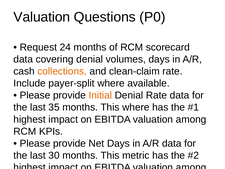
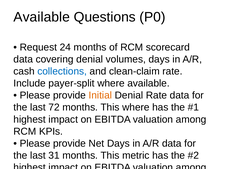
Valuation: Valuation -> Available (42, 17)
collections colour: orange -> blue (62, 71)
35: 35 -> 72 (54, 107)
30: 30 -> 31 (54, 155)
